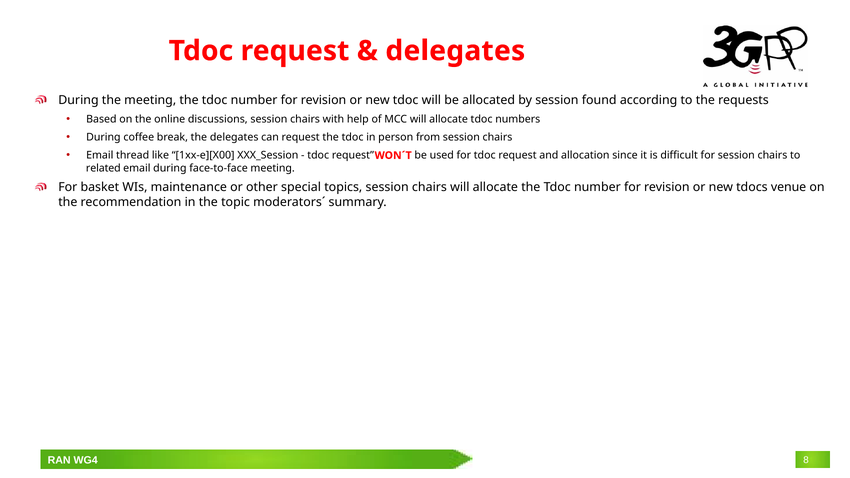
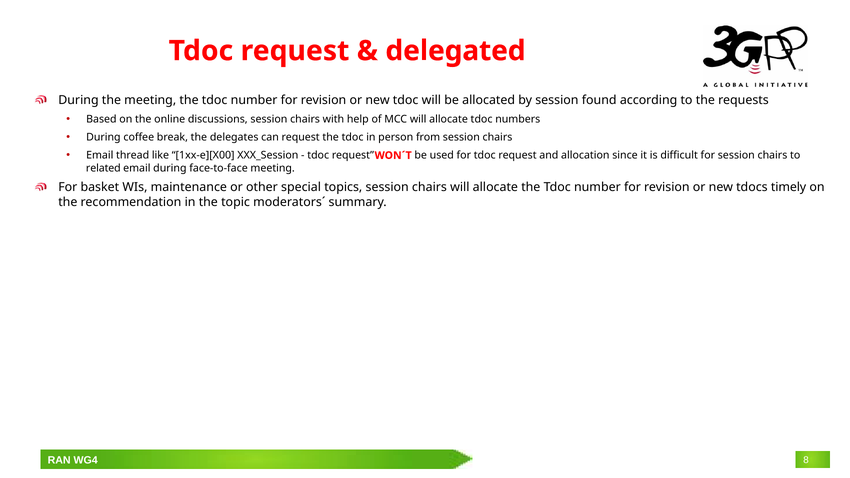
delegates: delegates -> delegated (455, 51)
venue: venue -> timely (789, 187)
